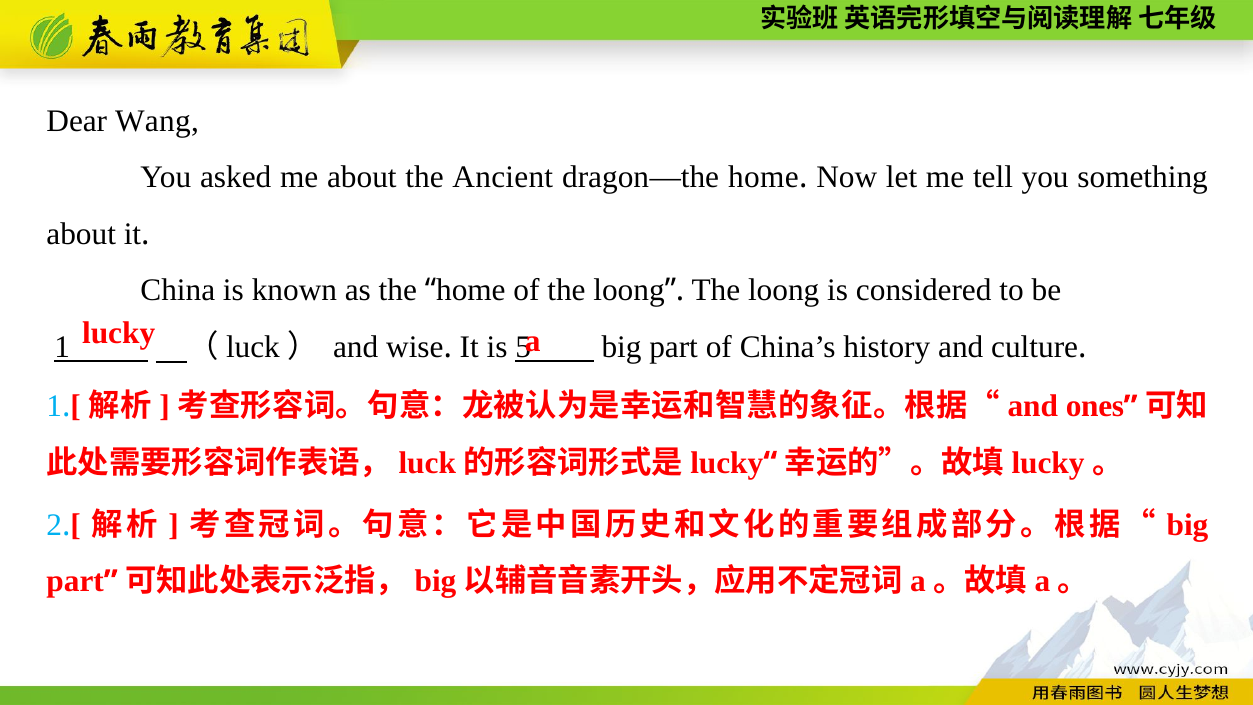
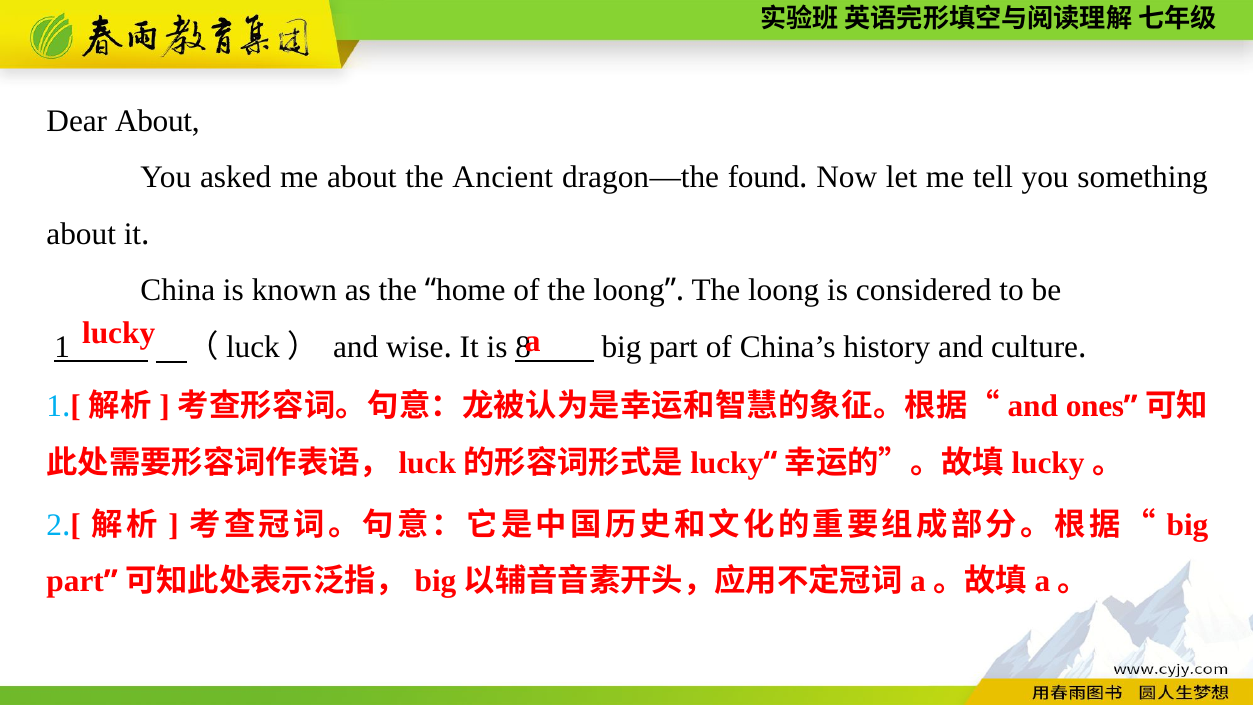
Dear Wang: Wang -> About (157, 121)
dragon—the home: home -> found (764, 178)
5: 5 -> 8 (523, 347)
